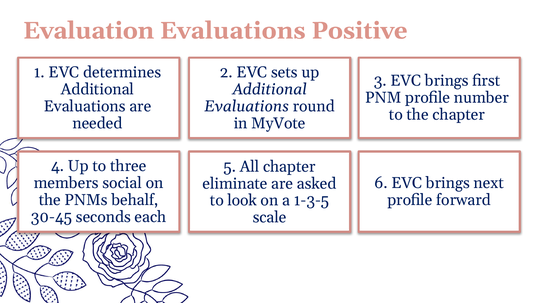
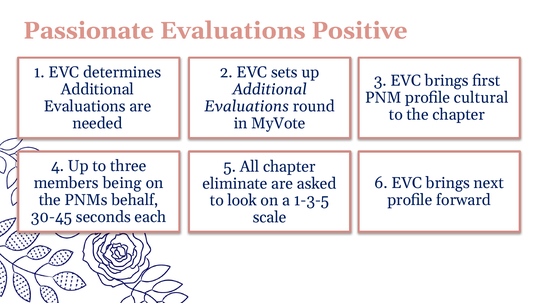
Evaluation: Evaluation -> Passionate (89, 31)
number: number -> cultural (481, 98)
social: social -> being (122, 183)
